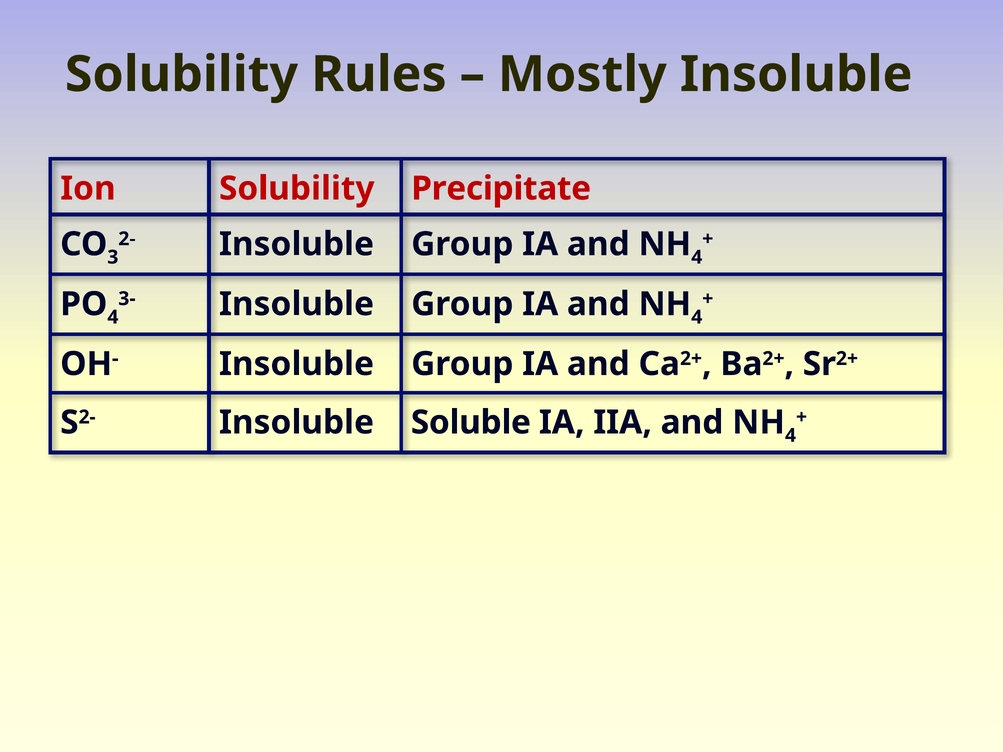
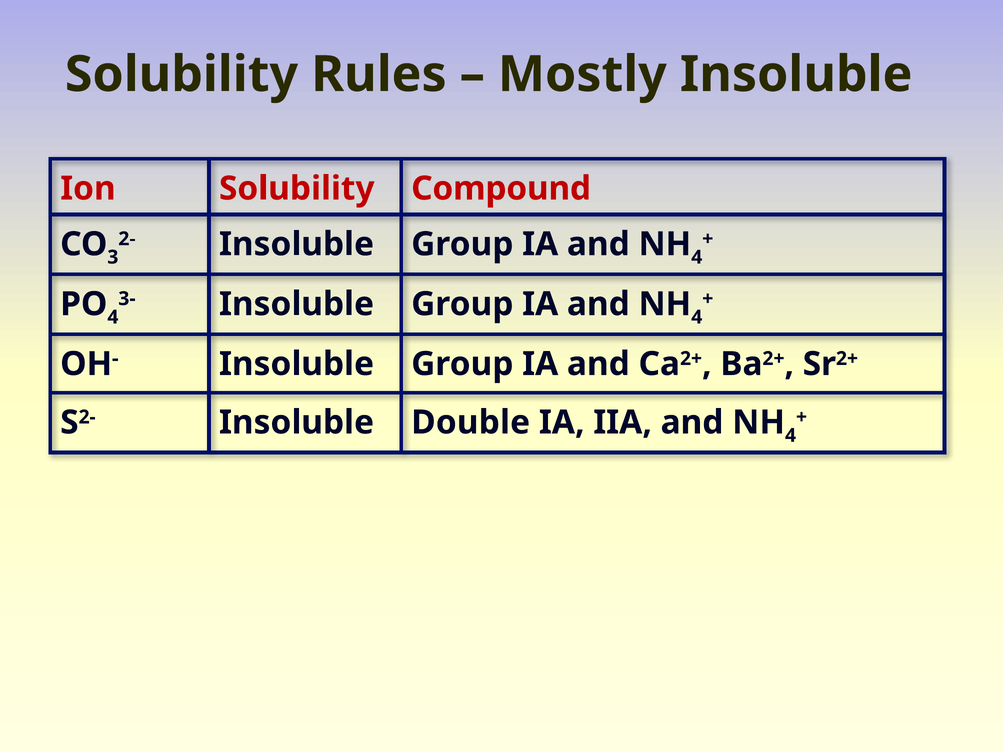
Precipitate: Precipitate -> Compound (501, 189)
Soluble: Soluble -> Double (471, 423)
